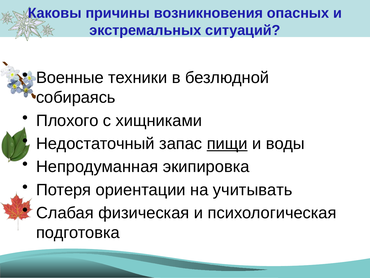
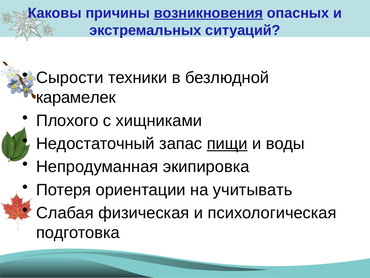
возникновения underline: none -> present (208, 13)
Военные: Военные -> Сырости (70, 78)
собираясь: собираясь -> карамелек (76, 97)
